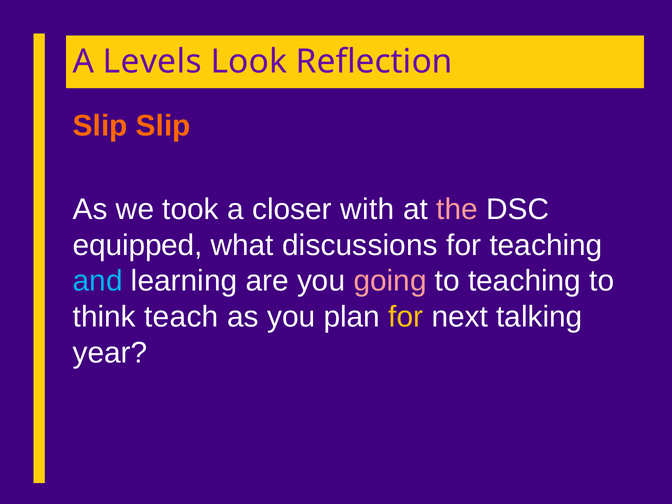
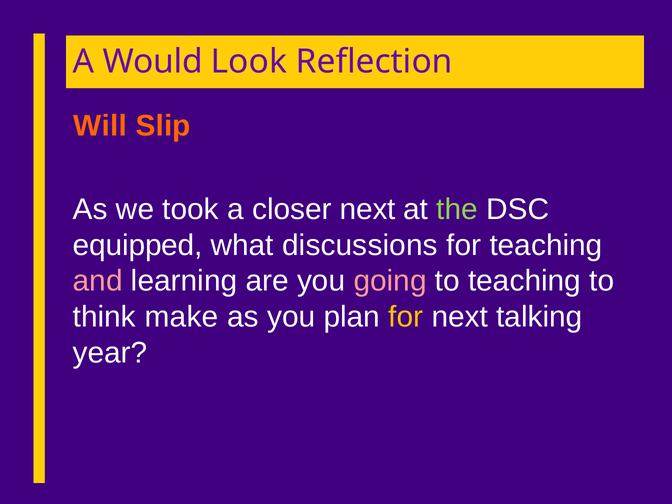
Levels: Levels -> Would (153, 61)
Slip: Slip -> Will (100, 126)
closer with: with -> next (368, 209)
the colour: pink -> light green (457, 209)
and colour: light blue -> pink (98, 281)
teach: teach -> make (181, 317)
